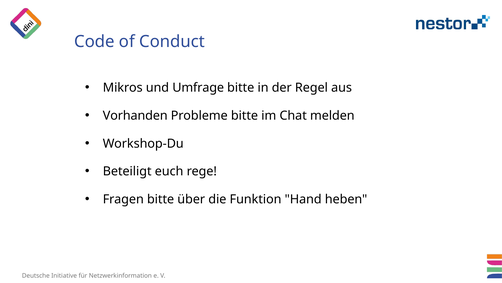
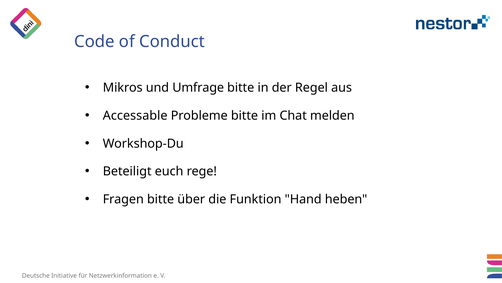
Vorhanden: Vorhanden -> Accessable (135, 115)
